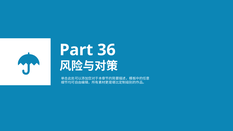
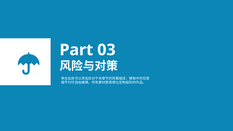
36: 36 -> 03 (106, 50)
